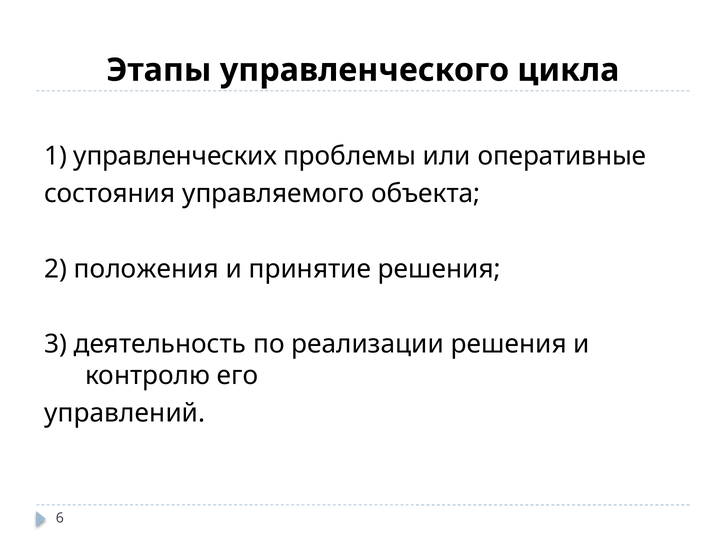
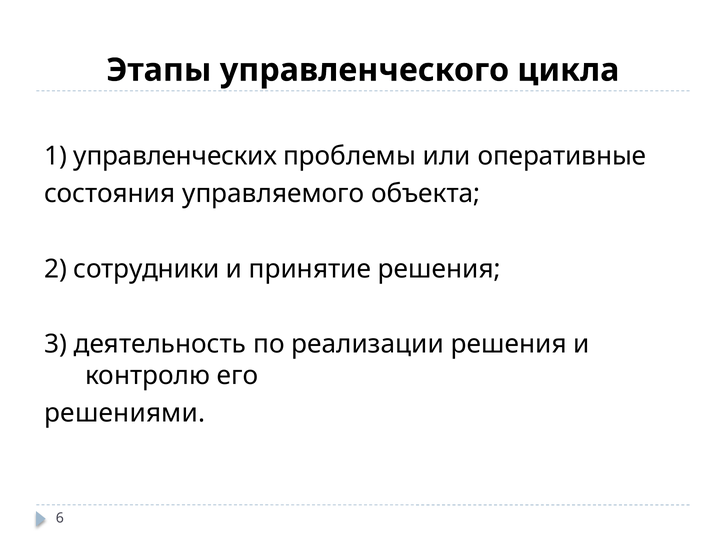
положения: положения -> сотрудники (146, 269)
управлений: управлений -> решениями (125, 413)
